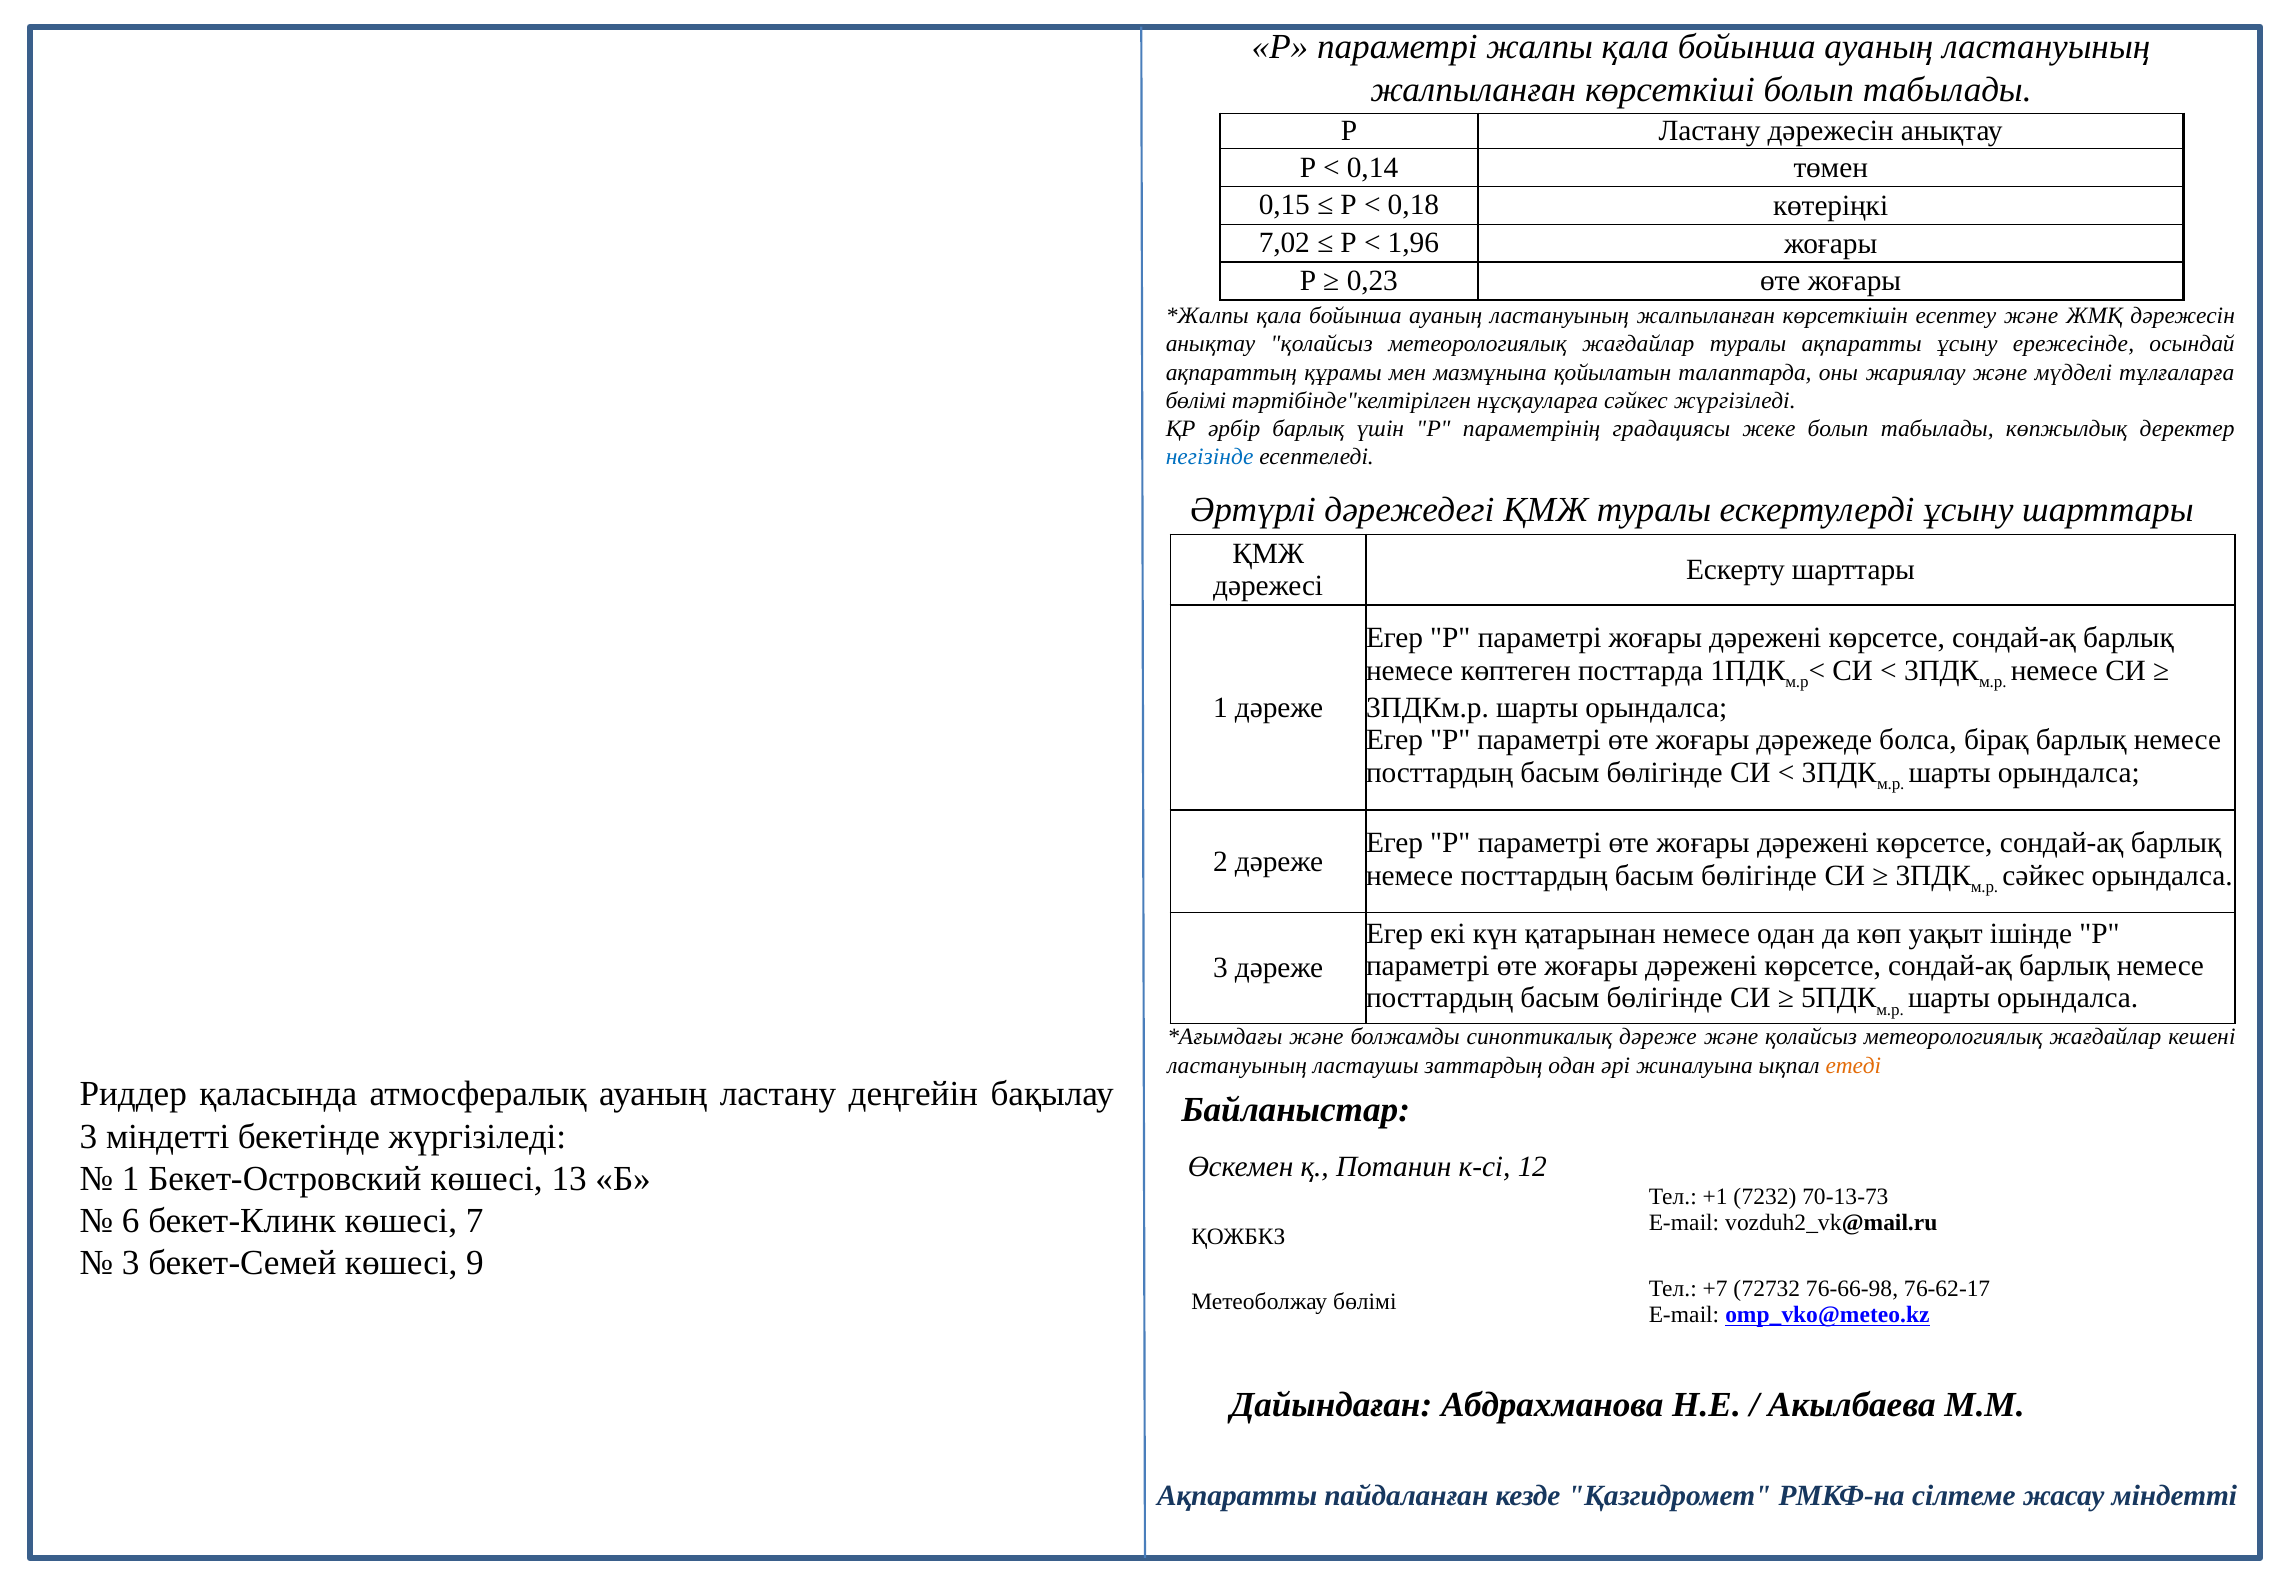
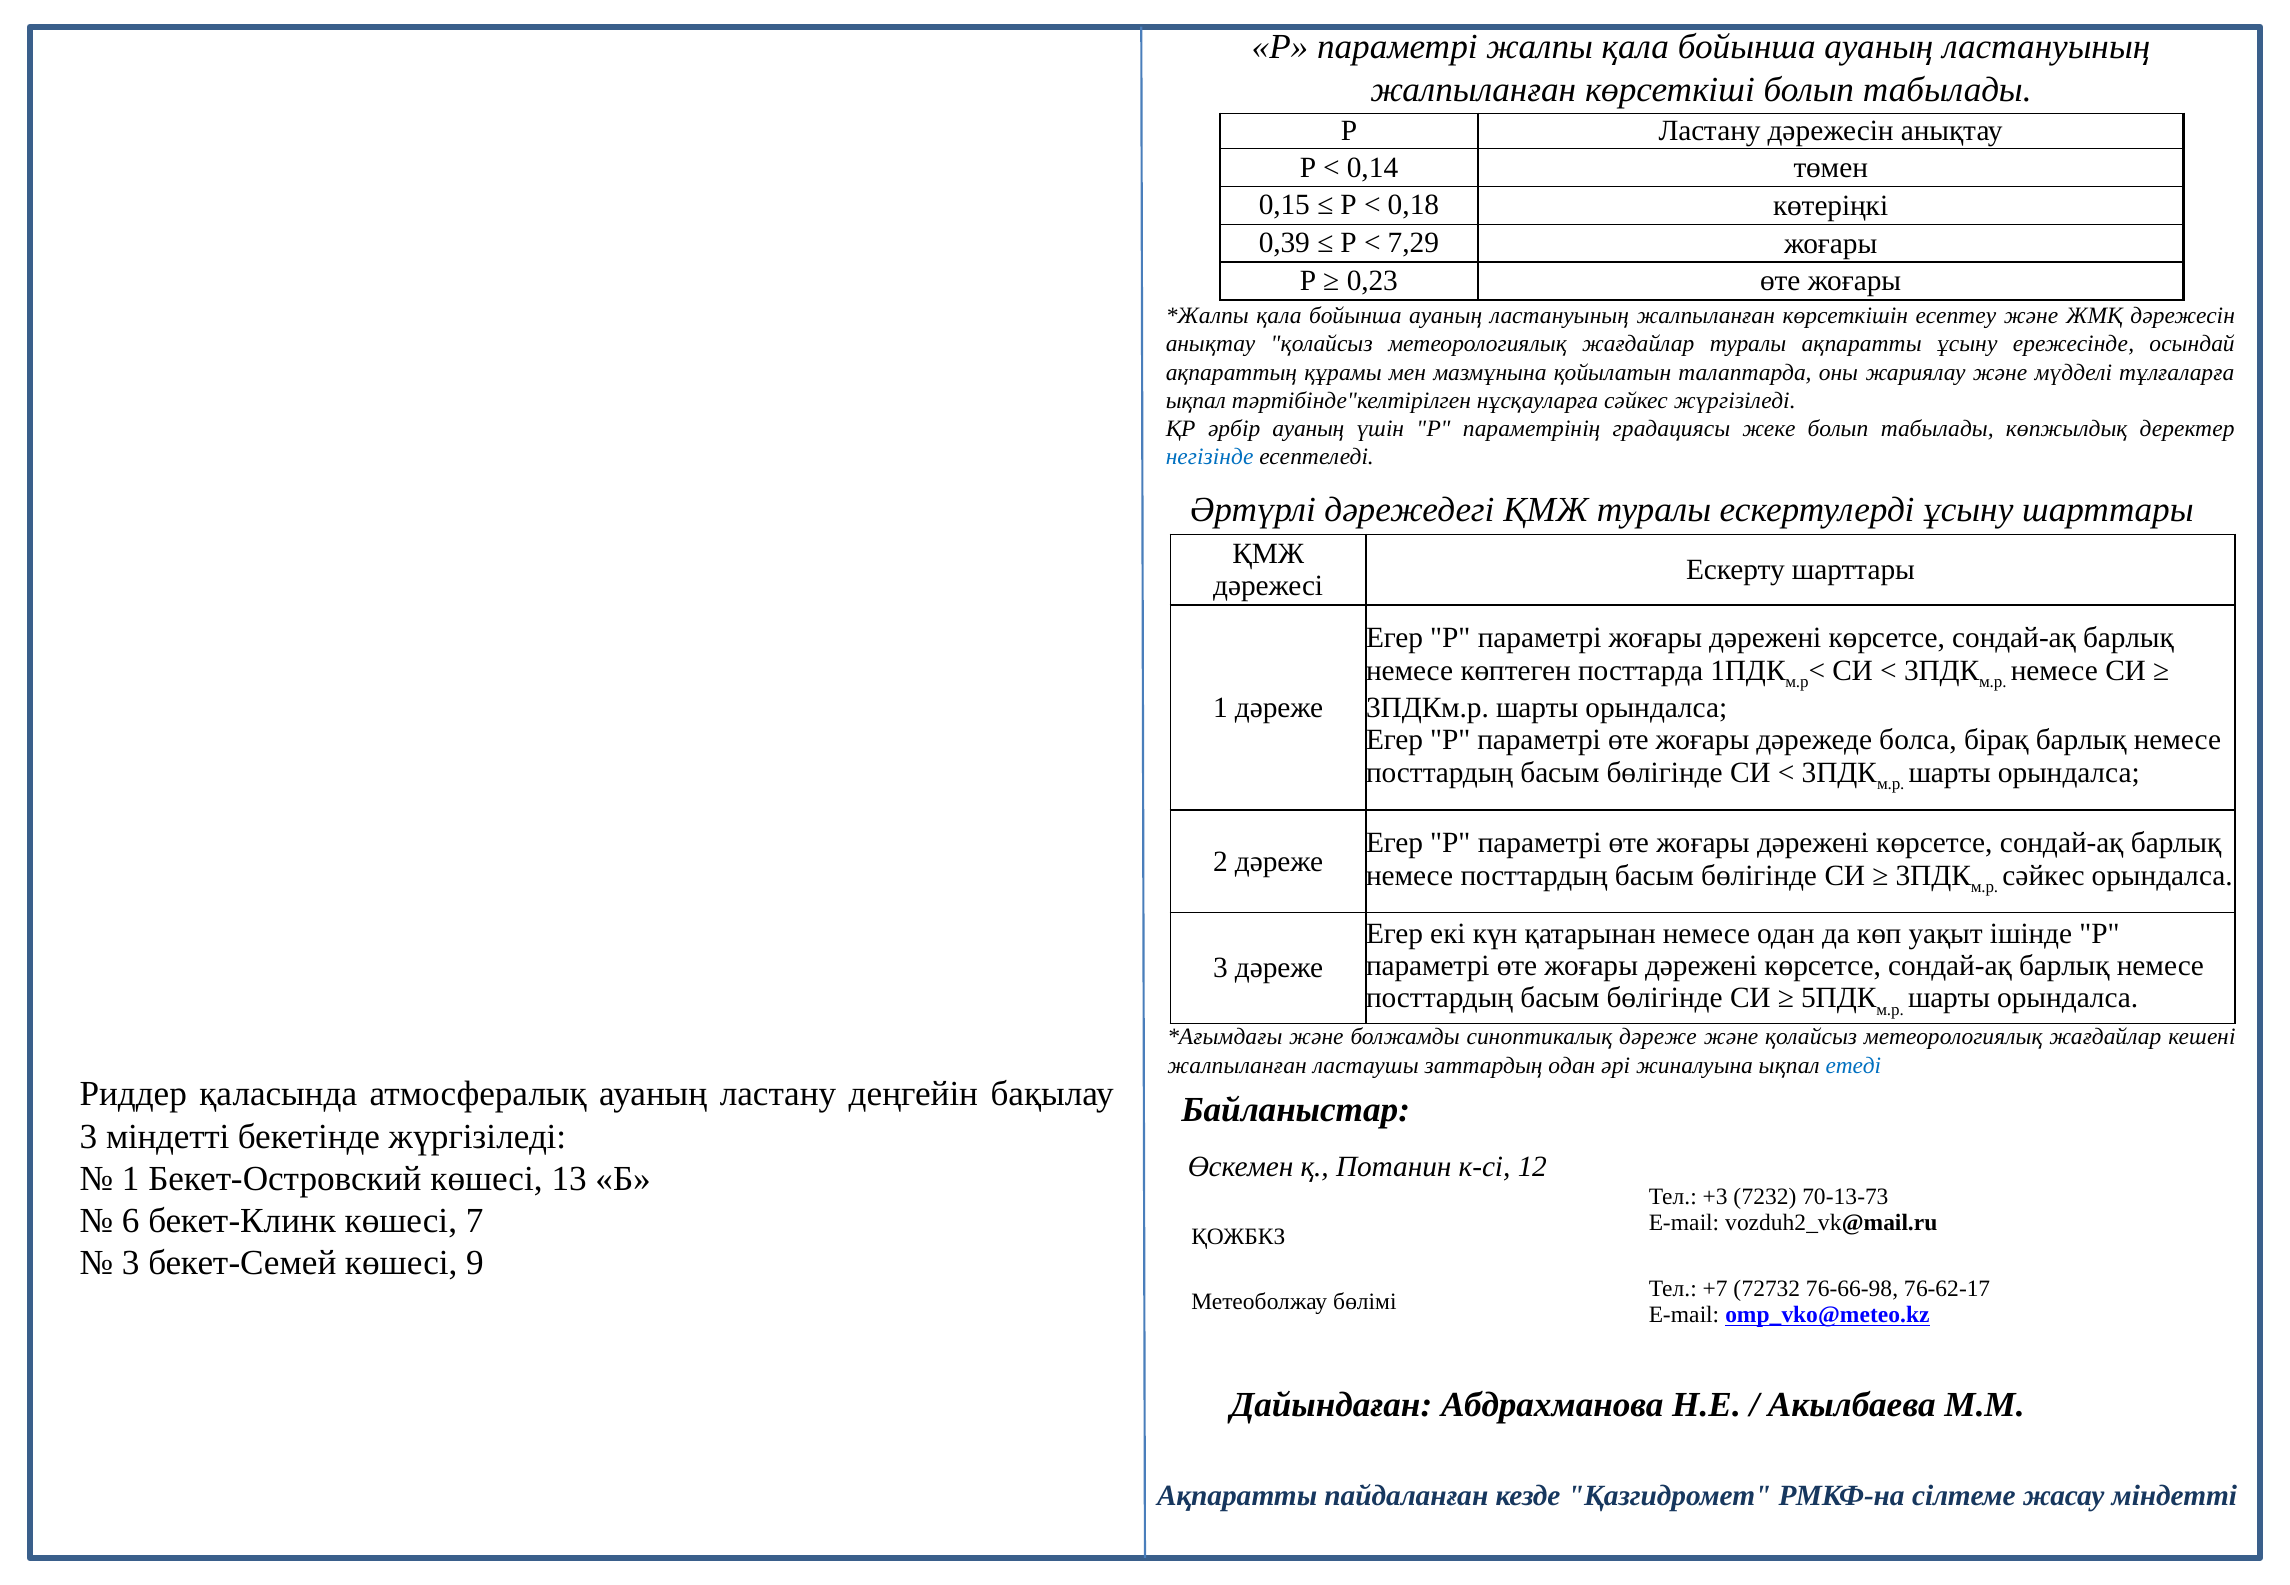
7,02: 7,02 -> 0,39 (1284, 243)
1,96: 1,96 -> 7,29 (1413, 243)
бөлімі: бөлімі -> ықпал (1196, 401)
әрбір барлық: барлық -> ауаның (1308, 429)
ластануының: ластануының -> жалпыланған (1237, 1066)
етеді colour: orange -> blue (1853, 1066)
+1: +1 -> +3 (1715, 1197)
